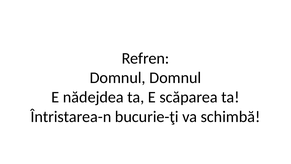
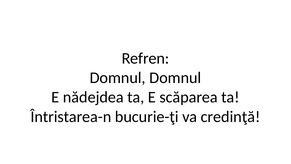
schimbă: schimbă -> credinţă (230, 116)
